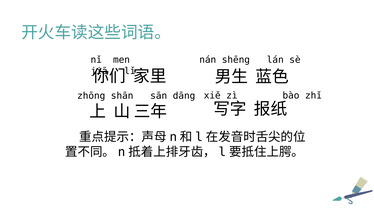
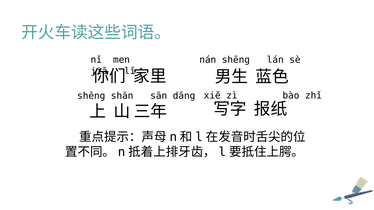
zhōng: zhōng -> shēng (91, 96)
